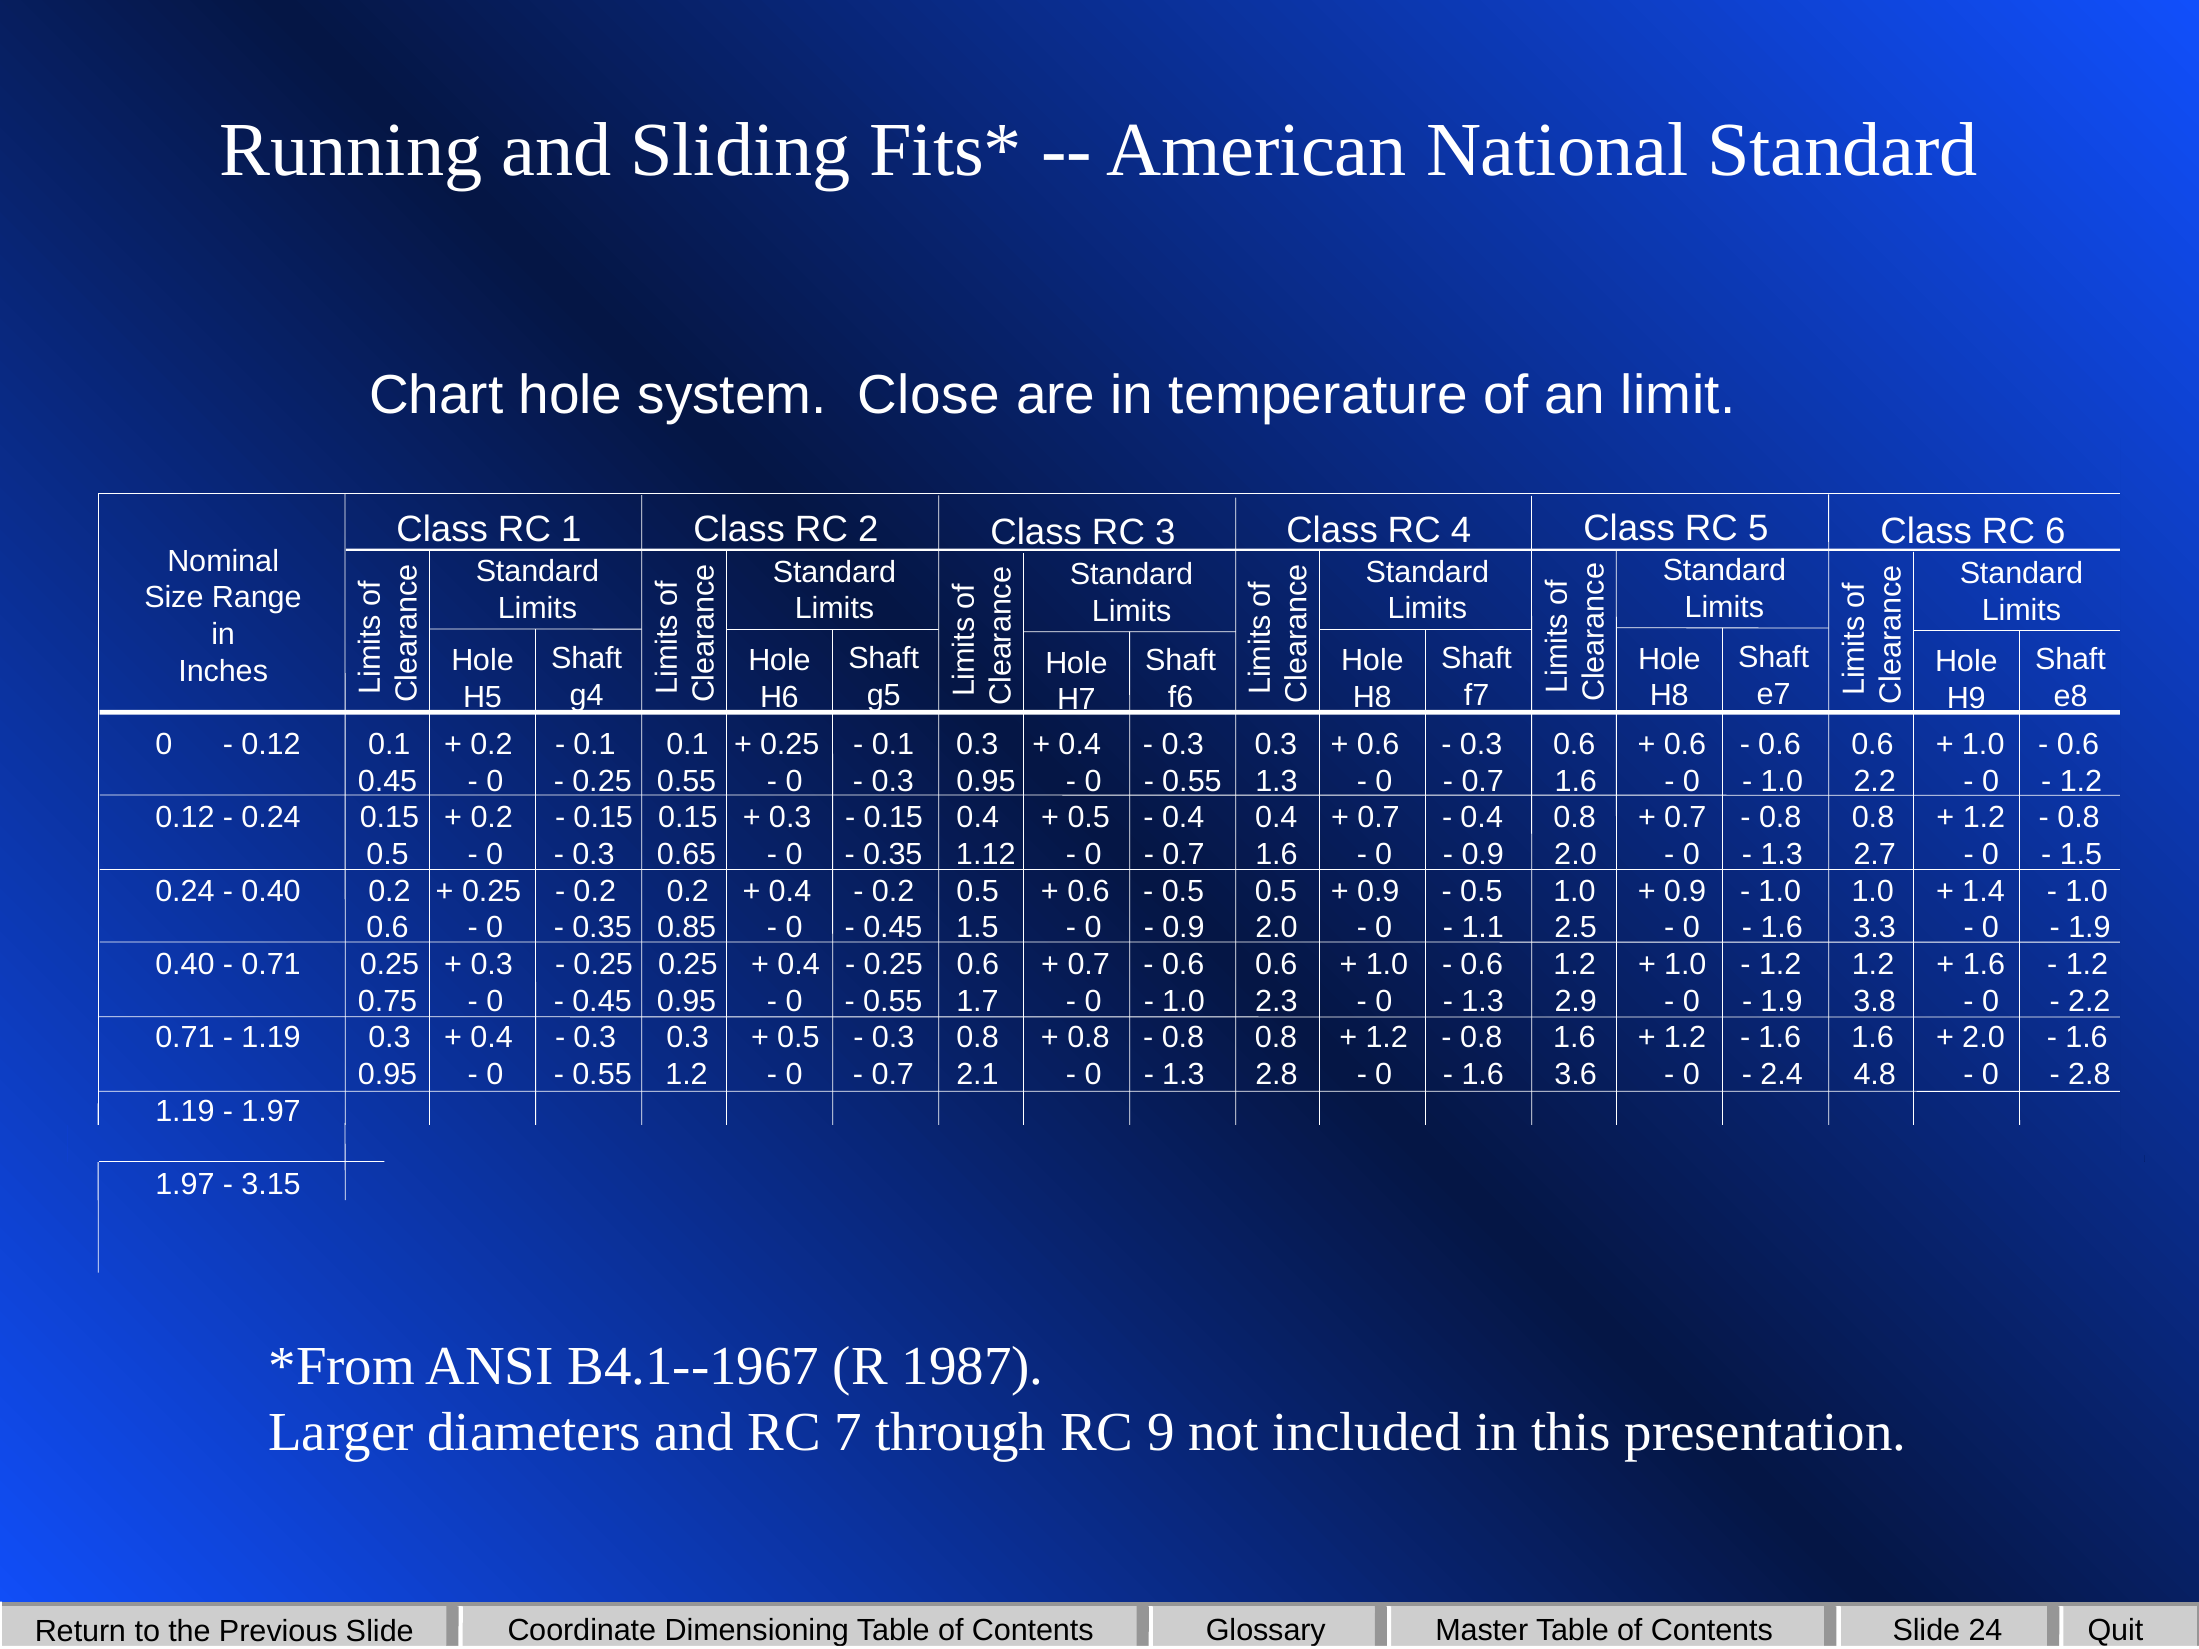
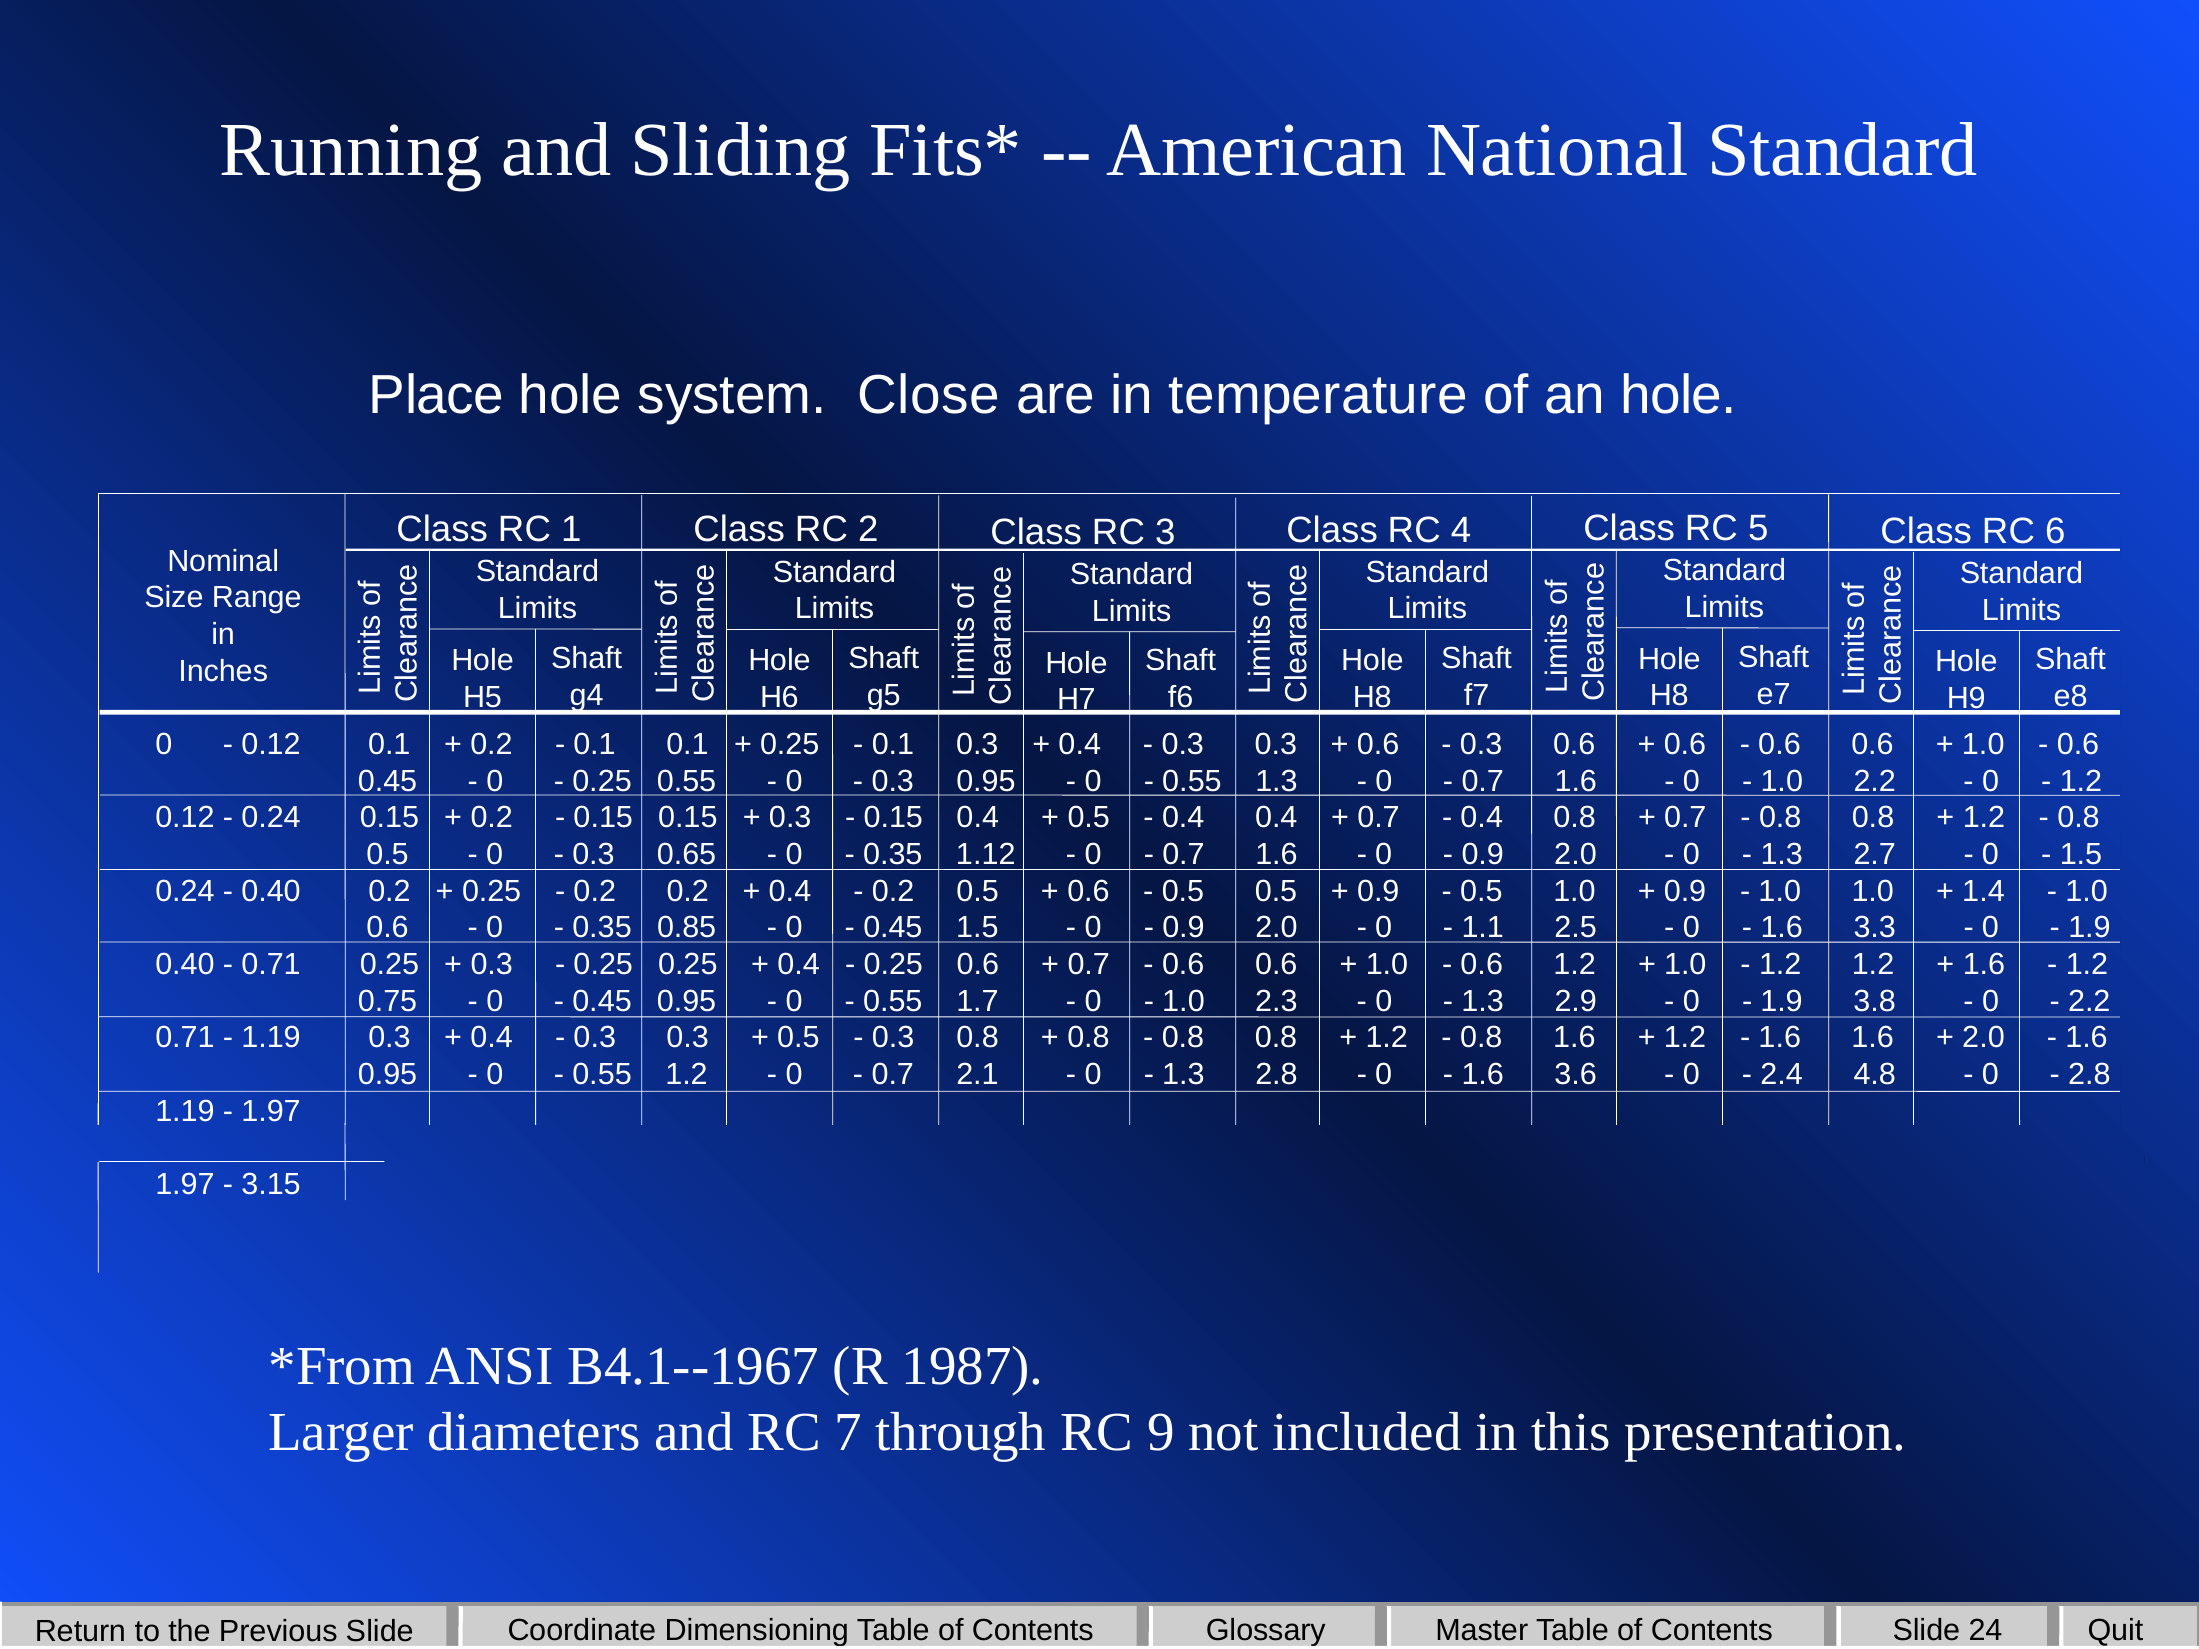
Chart: Chart -> Place (437, 396)
an limit: limit -> hole (1679, 396)
